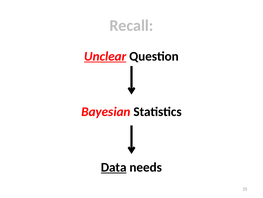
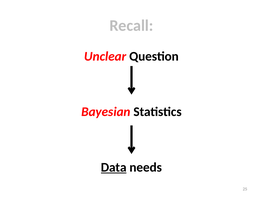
Unclear underline: present -> none (105, 56)
